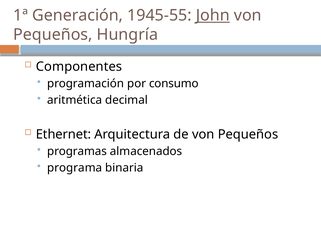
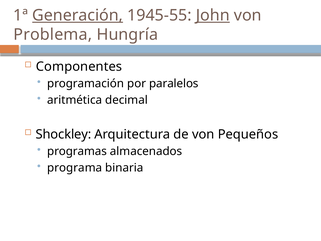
Generación underline: none -> present (78, 15)
Pequeños: Pequeños -> Problema (53, 35)
consumo: consumo -> paralelos (174, 83)
Ethernet: Ethernet -> Shockley (63, 134)
